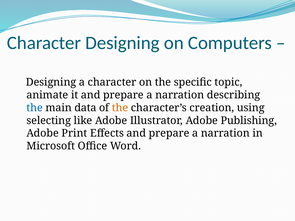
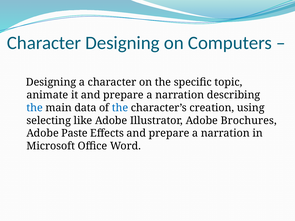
the colour: orange -> blue (120, 108)
Publishing: Publishing -> Brochures (249, 121)
Print: Print -> Paste (74, 133)
